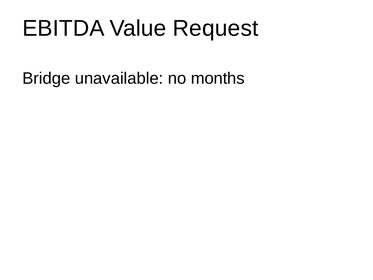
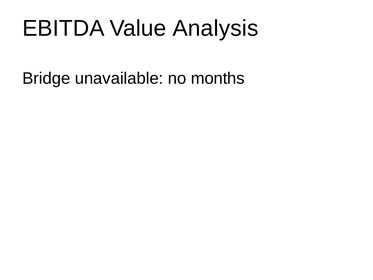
Request: Request -> Analysis (216, 28)
